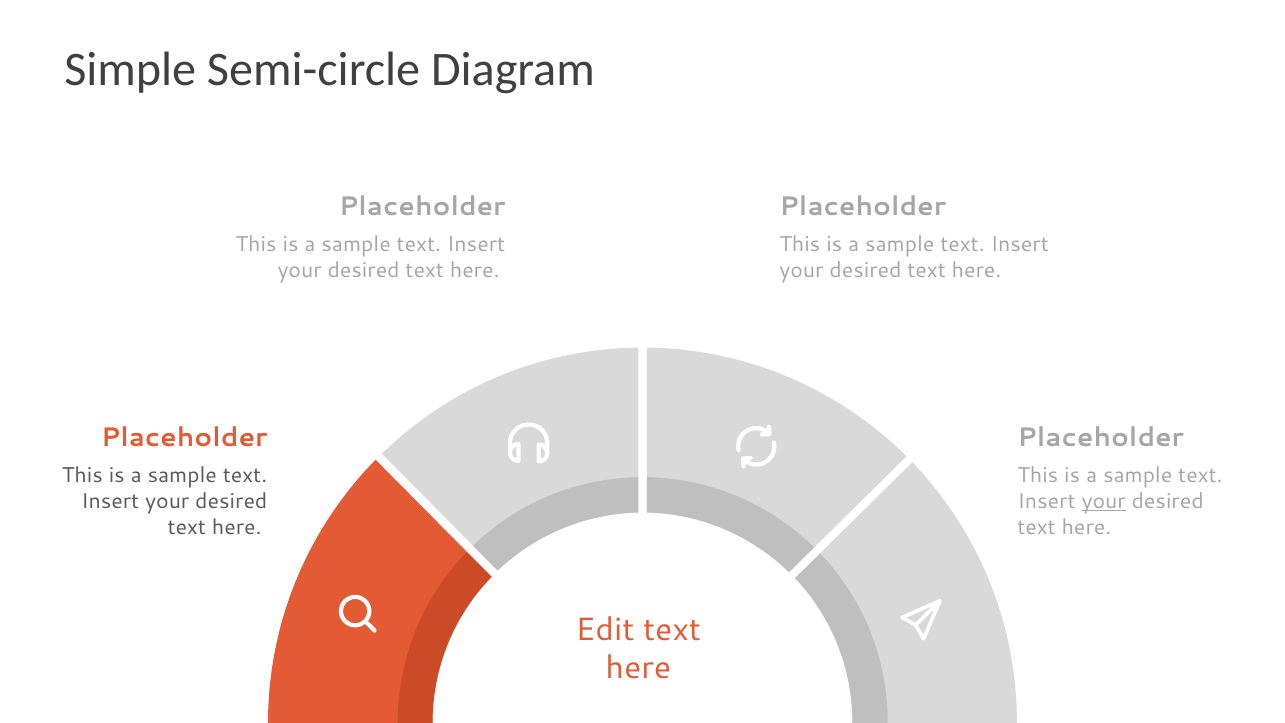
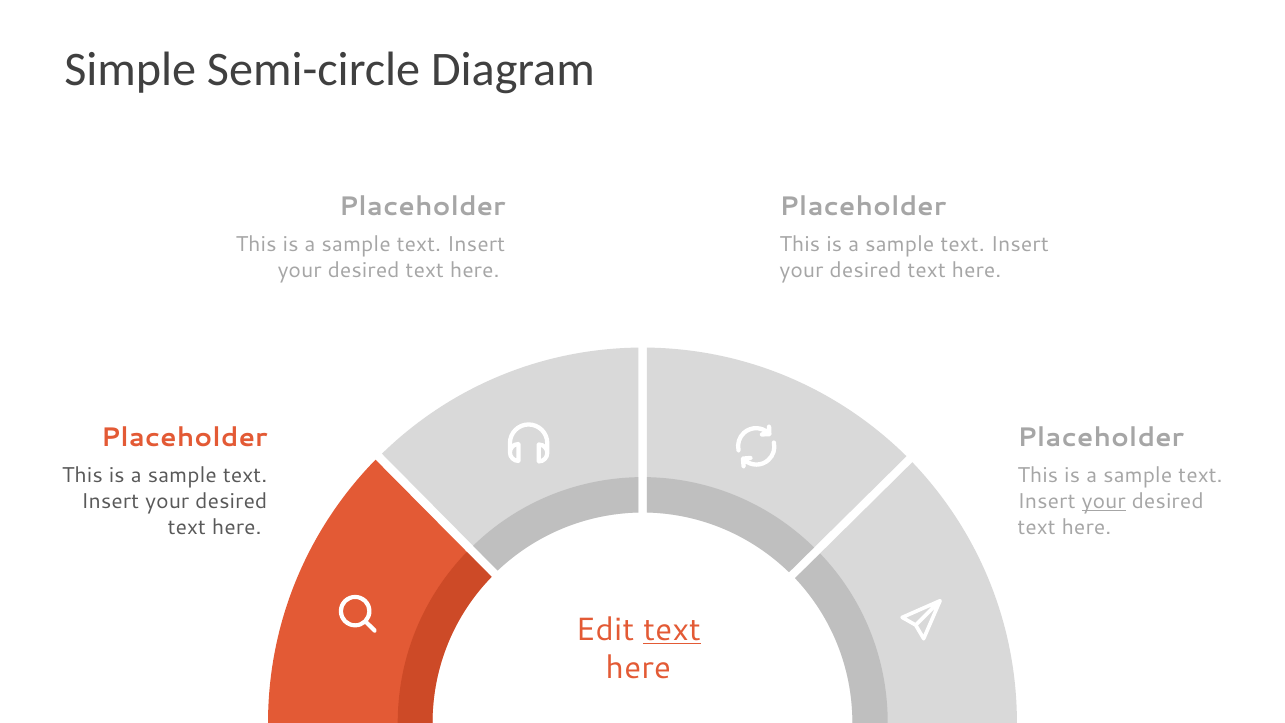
text underline: none -> present (672, 630)
